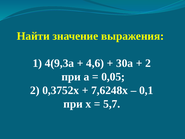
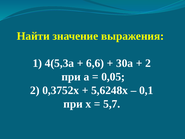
4(9,3а: 4(9,3а -> 4(5,3а (59, 63)
4,6: 4,6 -> 6,6 (95, 63)
7,6248х: 7,6248х -> 5,6248х (110, 90)
